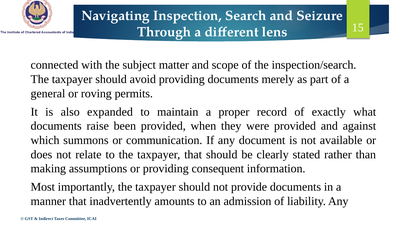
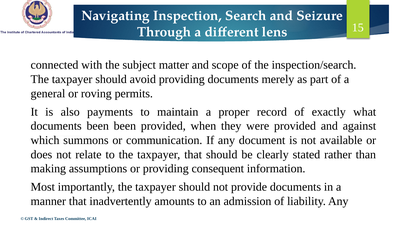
expanded: expanded -> payments (110, 112)
documents raise: raise -> been (98, 126)
